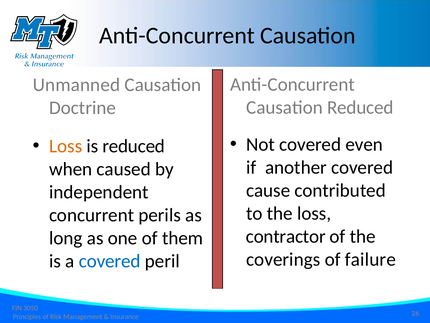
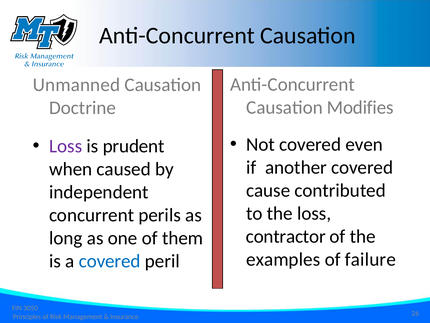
Causation Reduced: Reduced -> Modifies (360, 107)
Loss colour: orange -> purple (66, 146)
is reduced: reduced -> prudent (134, 146)
coverings: coverings -> examples (283, 259)
